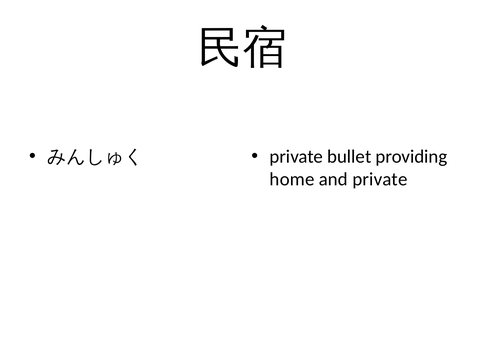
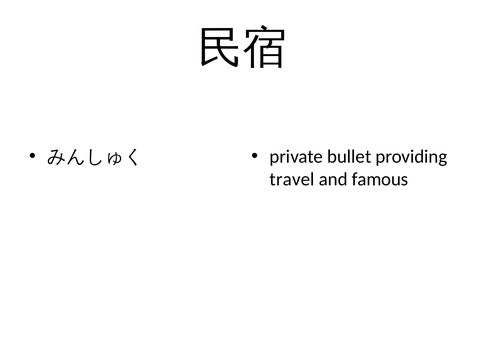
home: home -> travel (292, 179)
and private: private -> famous (380, 179)
